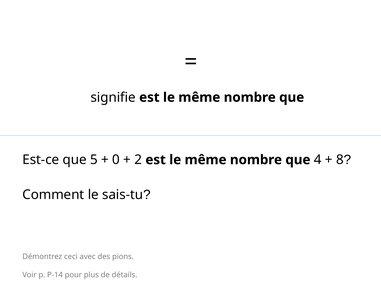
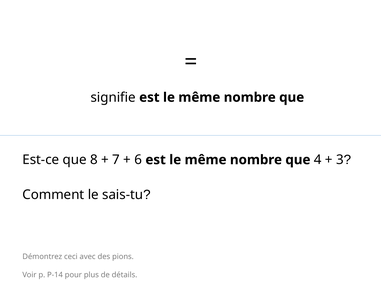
5: 5 -> 8 (94, 160)
0: 0 -> 7 (116, 160)
2: 2 -> 6 (138, 160)
8: 8 -> 3 (340, 160)
